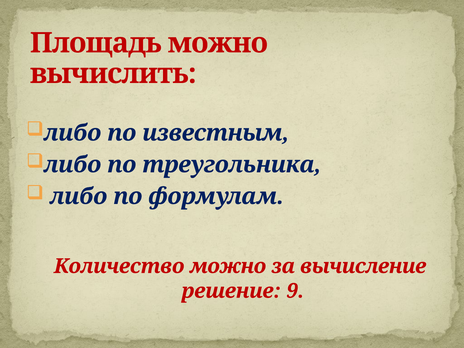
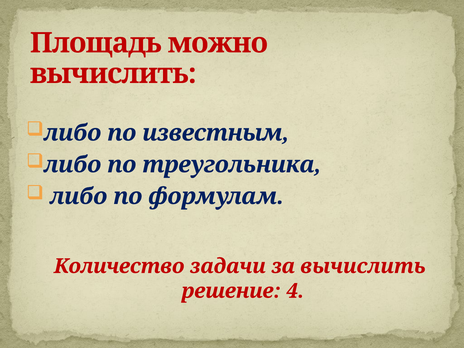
Количество можно: можно -> задачи (228, 266)
за вычисление: вычисление -> вычислить (363, 266)
9: 9 -> 4 (295, 291)
